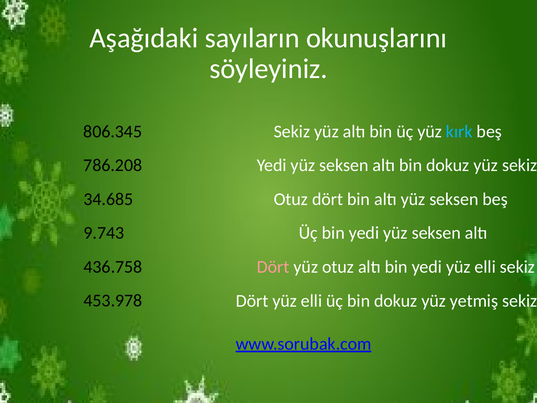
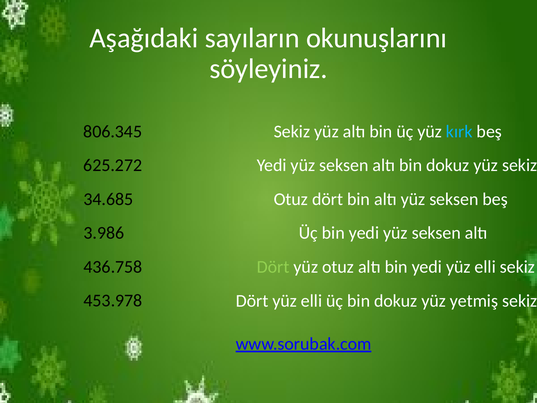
786.208: 786.208 -> 625.272 (113, 165)
9.743: 9.743 -> 3.986 (104, 233)
Dört colour: pink -> light green (273, 267)
